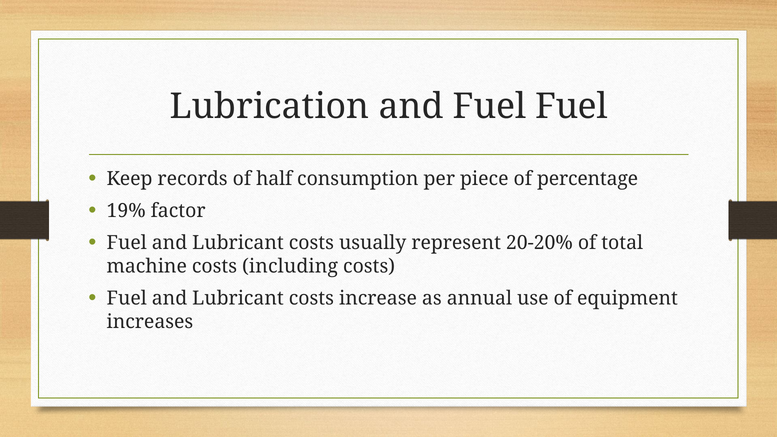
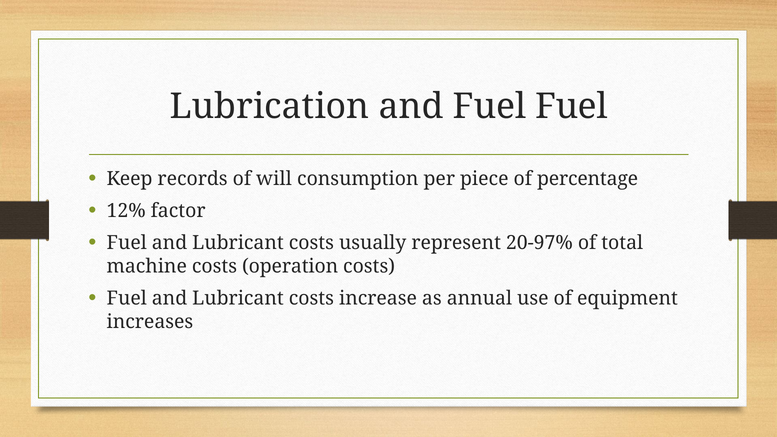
half: half -> will (274, 179)
19%: 19% -> 12% (126, 211)
20-20%: 20-20% -> 20-97% (539, 243)
including: including -> operation (290, 266)
